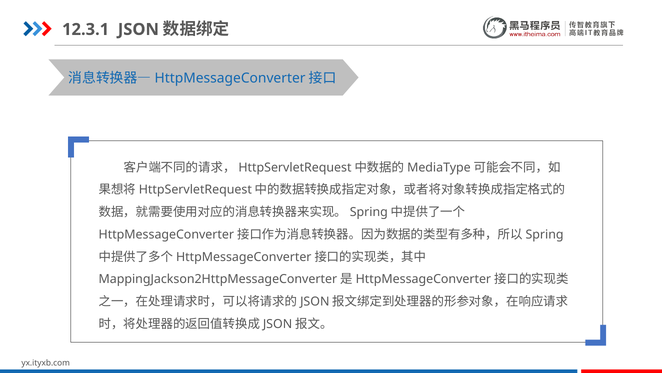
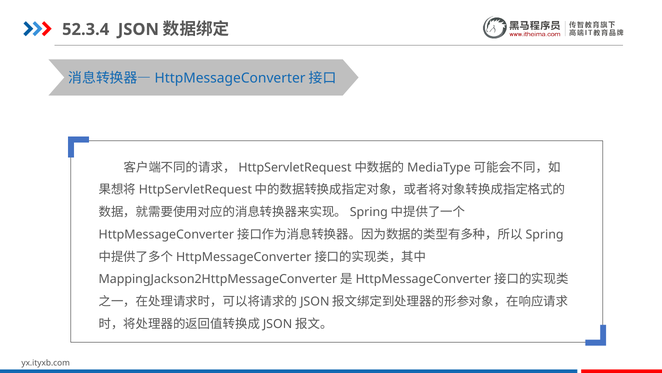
12.3.1: 12.3.1 -> 52.3.4 (86, 29)
